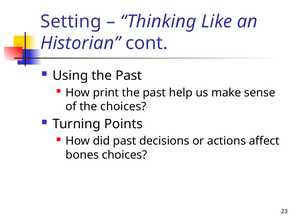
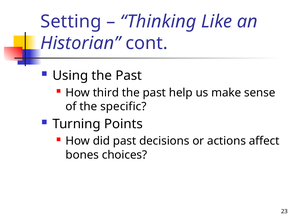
print: print -> third (106, 93)
the choices: choices -> specific (123, 107)
